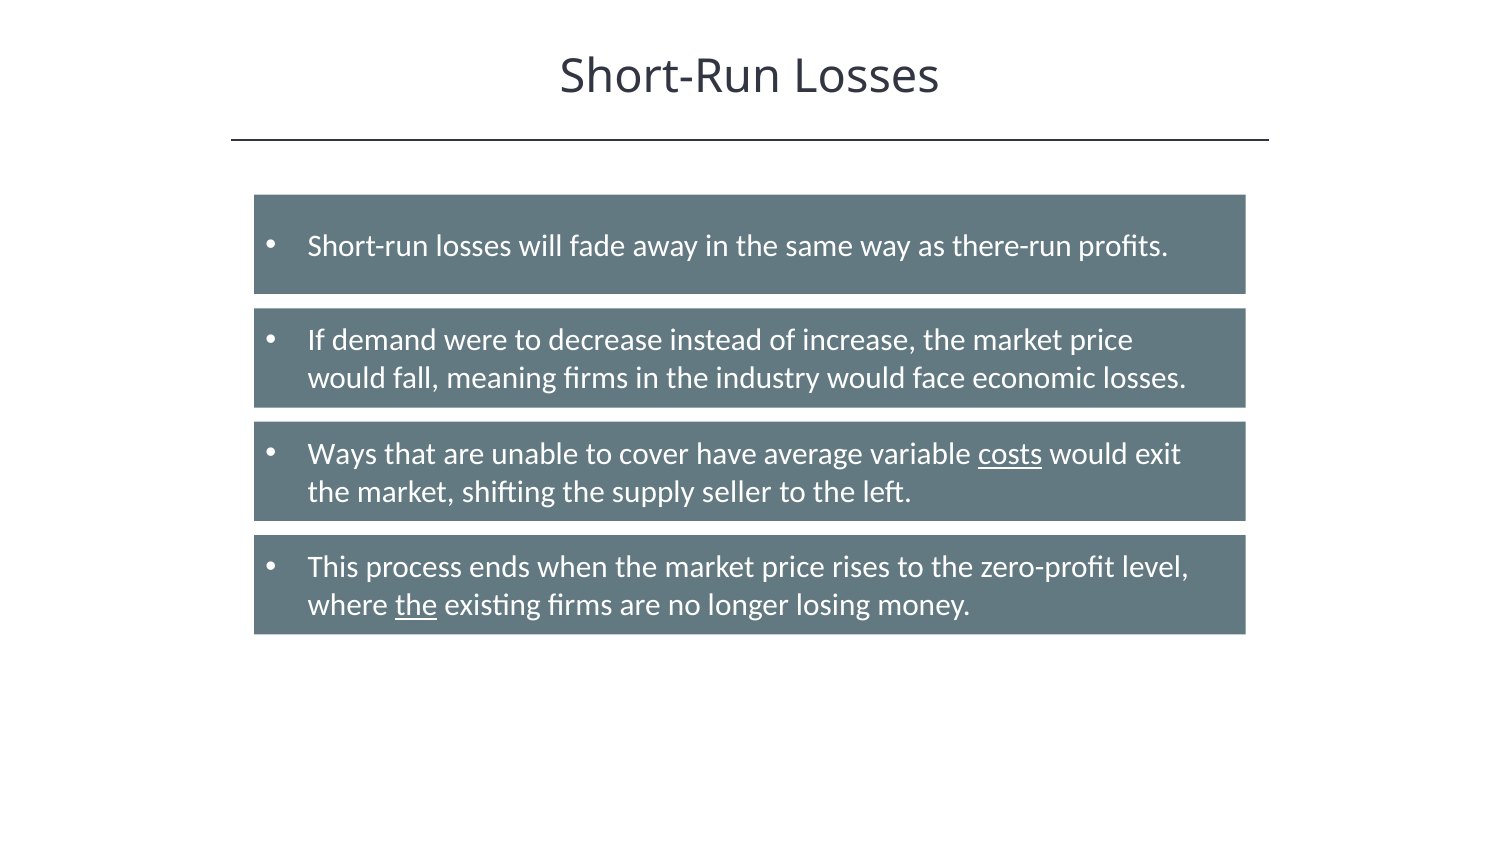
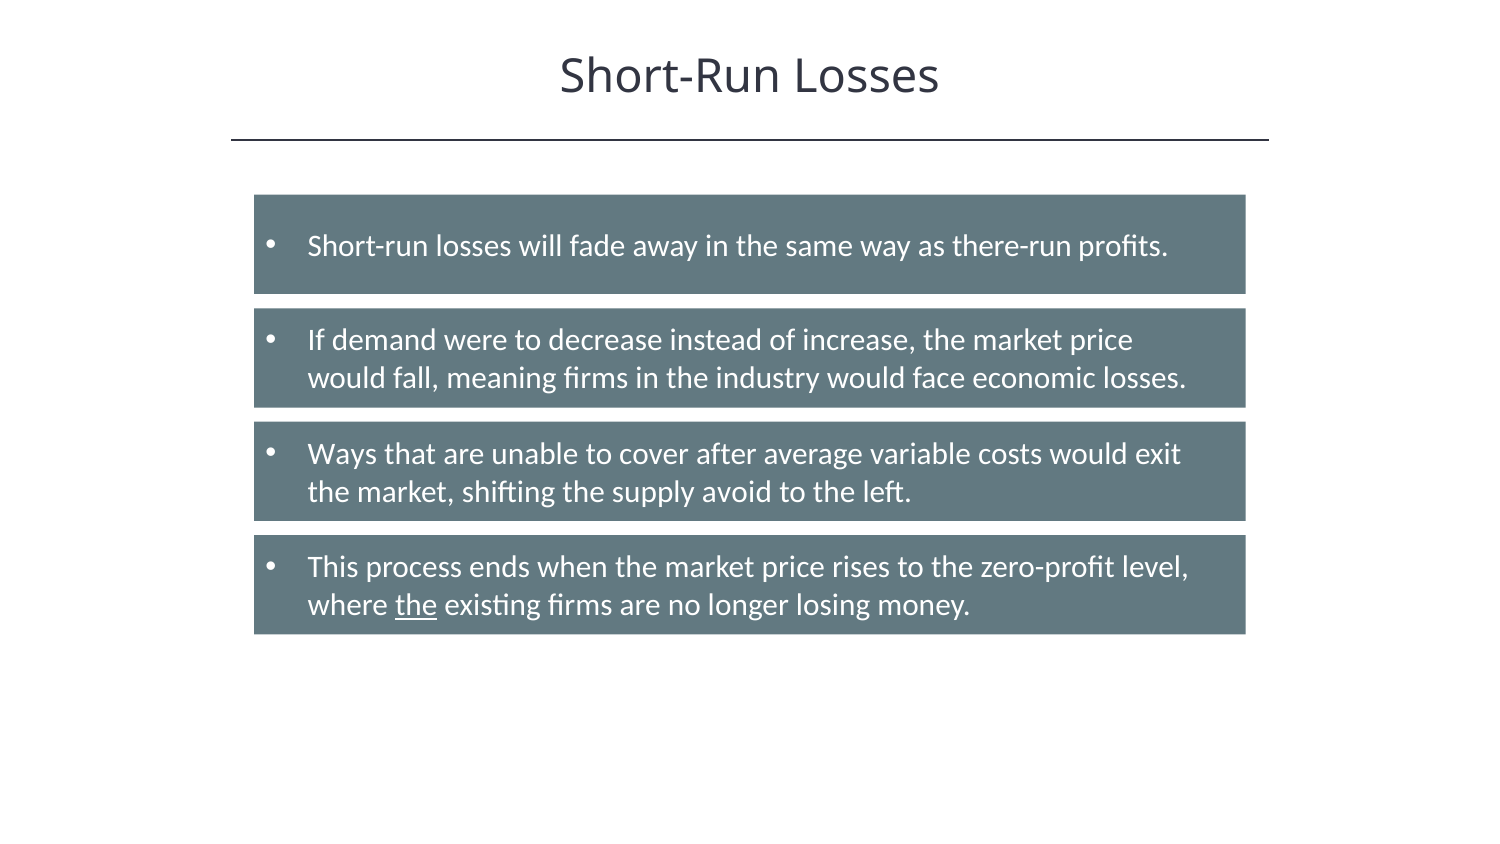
have: have -> after (726, 454)
costs underline: present -> none (1010, 454)
seller: seller -> avoid (737, 492)
